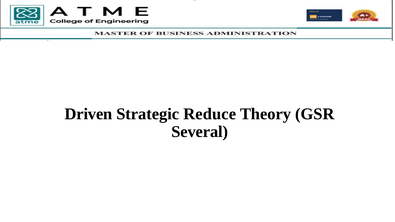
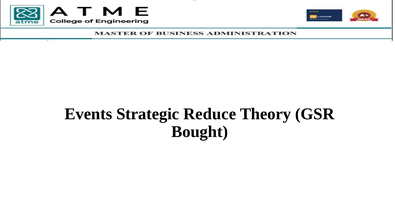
Driven: Driven -> Events (88, 114)
Several: Several -> Bought (200, 132)
